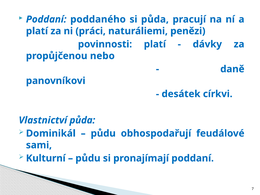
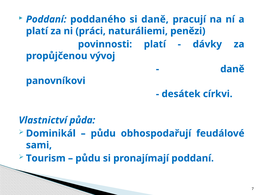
si půda: půda -> daně (155, 19)
nebo: nebo -> vývoj (102, 56)
Kulturní: Kulturní -> Tourism (46, 158)
